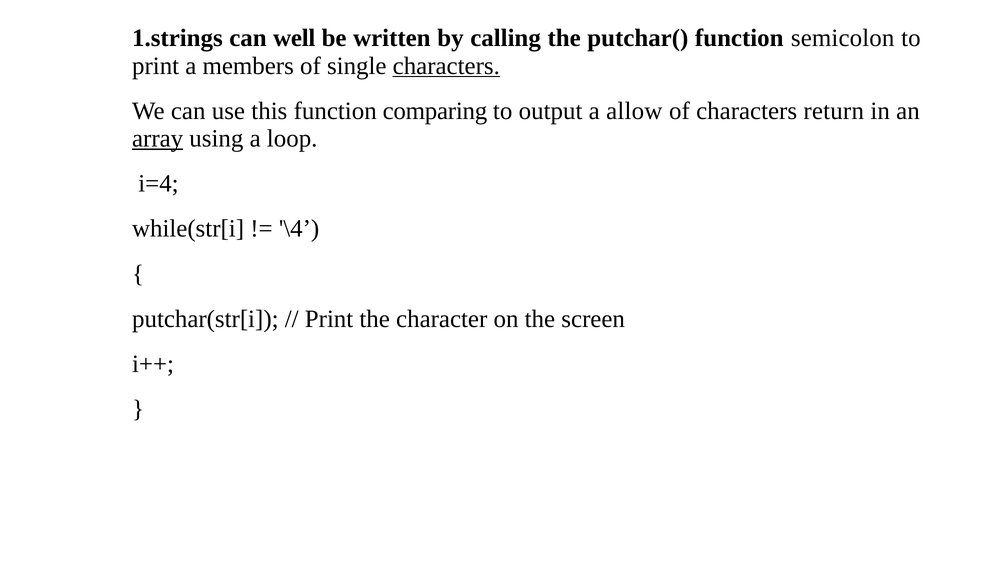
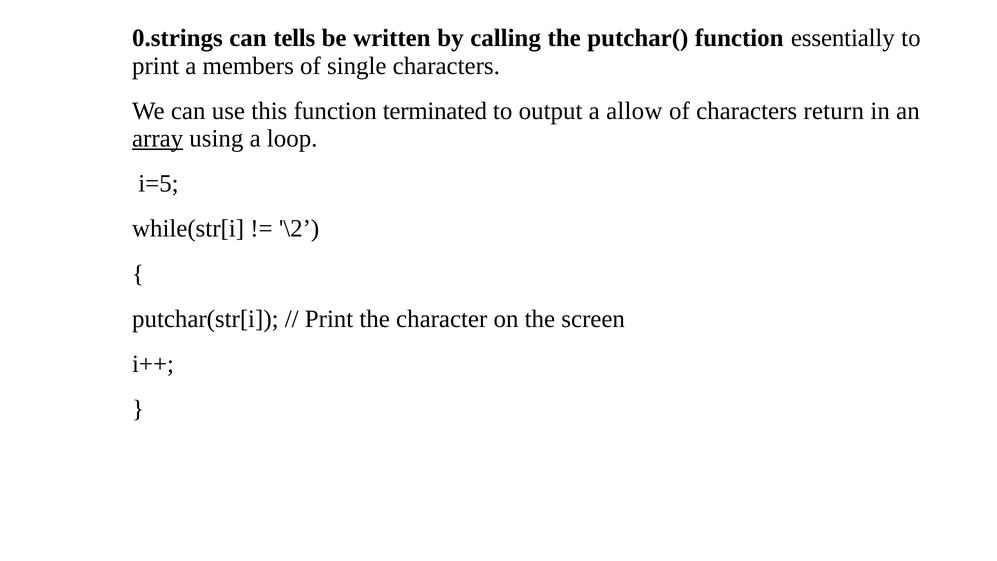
1.strings: 1.strings -> 0.strings (177, 38)
well: well -> tells (294, 38)
semicolon: semicolon -> essentially (843, 38)
characters underline: present -> none (446, 66)
comparing: comparing -> terminated (435, 111)
i=4: i=4 -> i=5 (158, 184)
\4: \4 -> \2 (299, 229)
